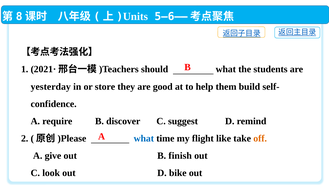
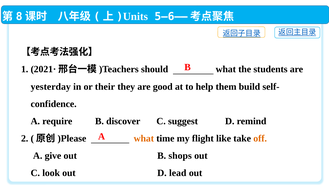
store: store -> their (105, 87)
what colour: blue -> orange (144, 138)
finish: finish -> shops (180, 156)
bike: bike -> lead (178, 173)
